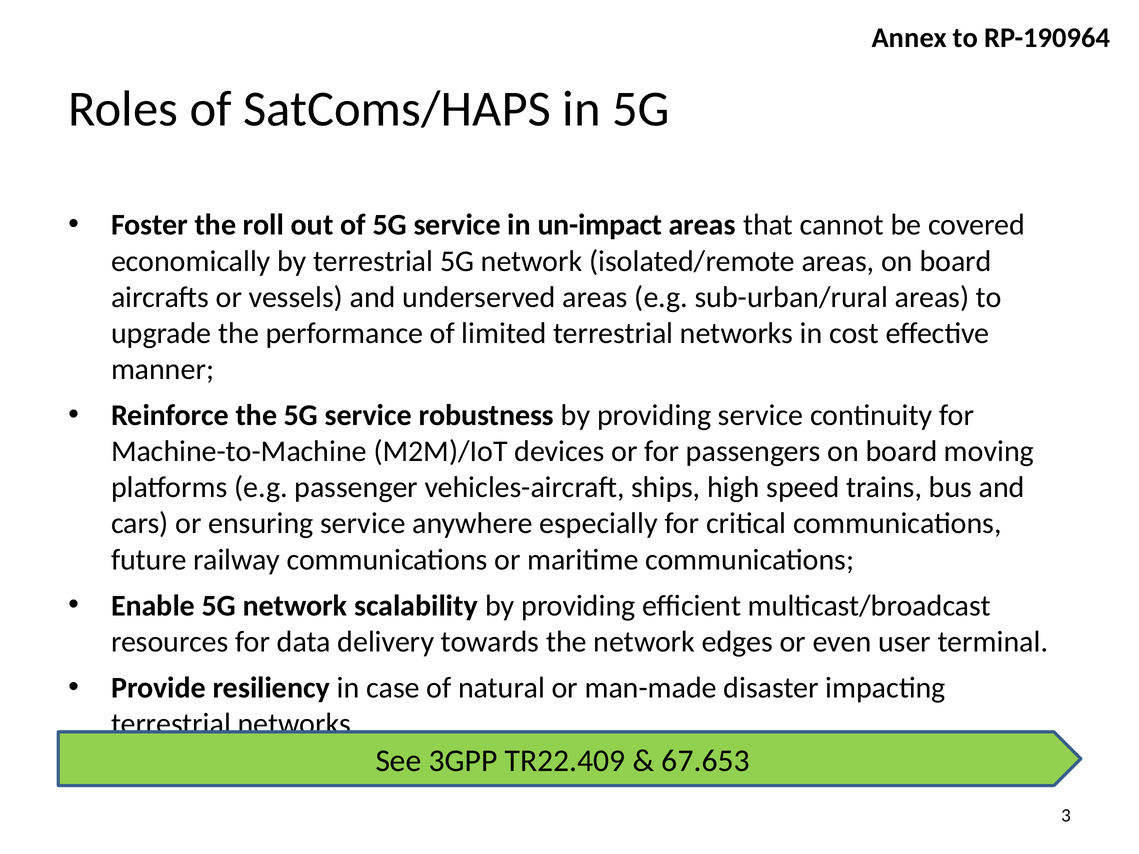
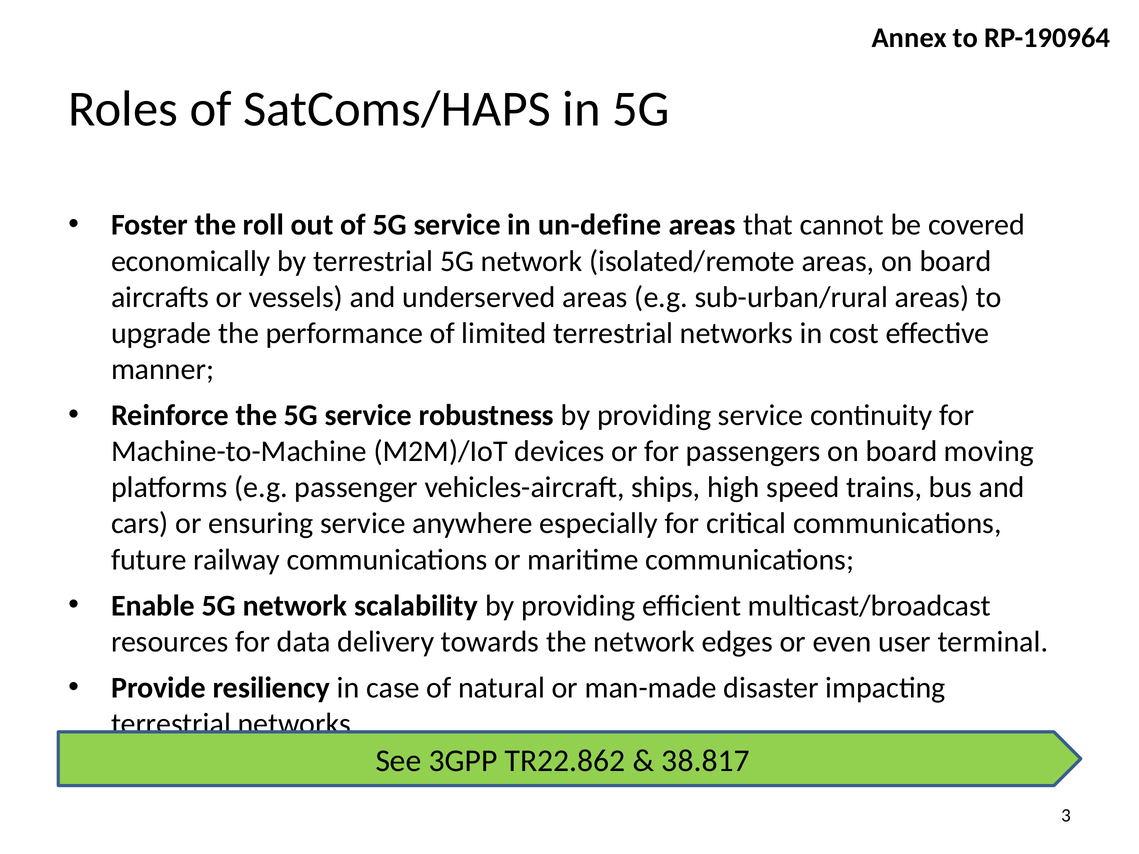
un-impact: un-impact -> un-define (600, 225)
TR22.409: TR22.409 -> TR22.862 (565, 761)
67.653: 67.653 -> 38.817 (706, 761)
